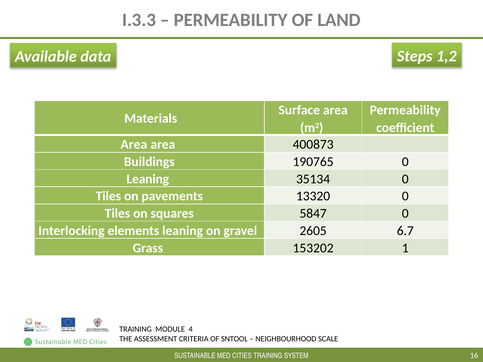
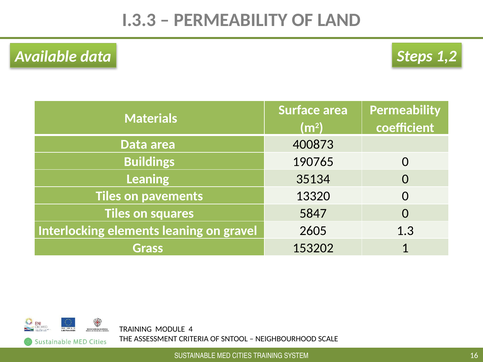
Area: Area -> Data (134, 145)
6.7: 6.7 -> 1.3 (405, 231)
